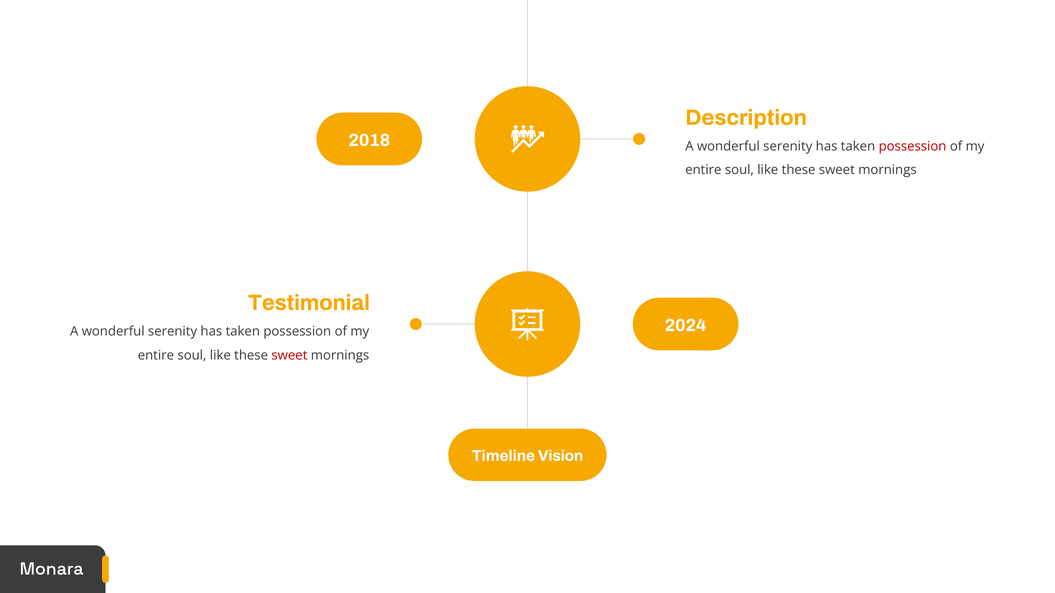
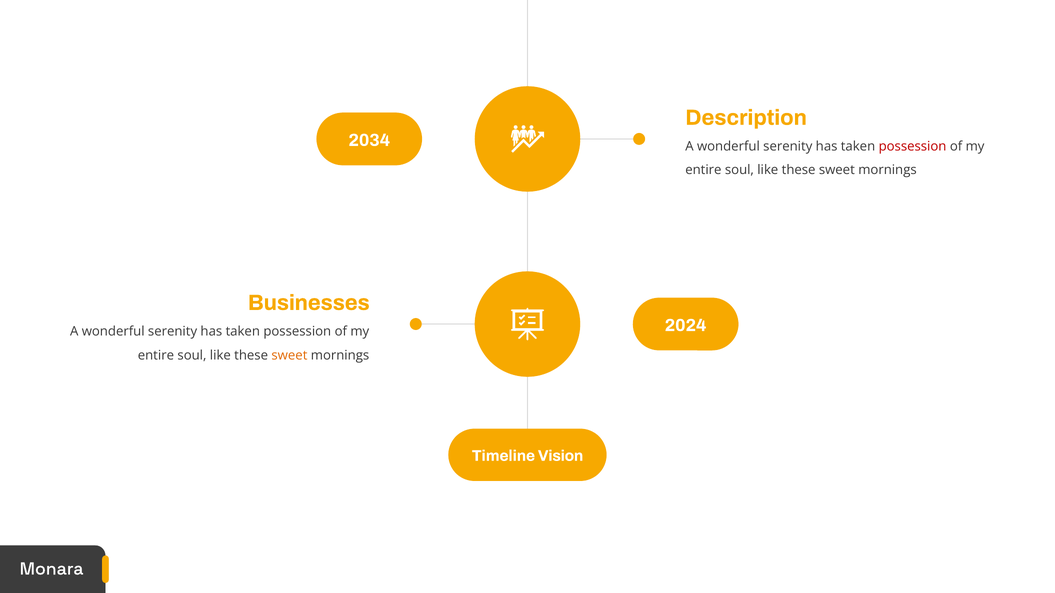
2018: 2018 -> 2034 (369, 140)
Testimonial: Testimonial -> Businesses (309, 303)
sweet colour: red -> orange (289, 355)
